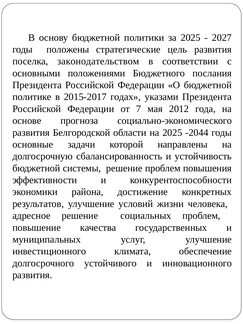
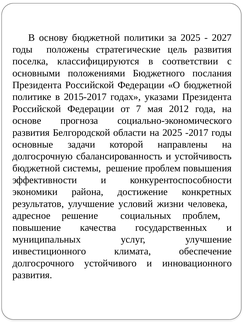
законодательством: законодательством -> классифицируются (98, 61)
-2044: -2044 -> -2017 (197, 133)
